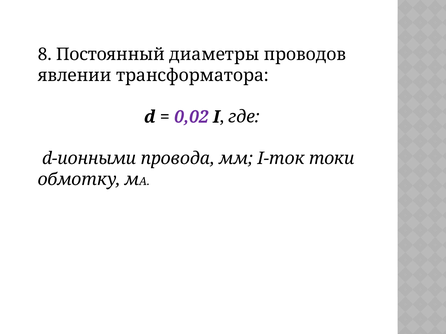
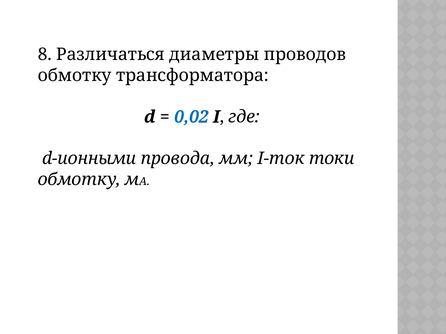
Постоянный: Постоянный -> Различаться (110, 55)
явлении: явлении -> обмотку (75, 75)
0,02 colour: purple -> blue (191, 117)
